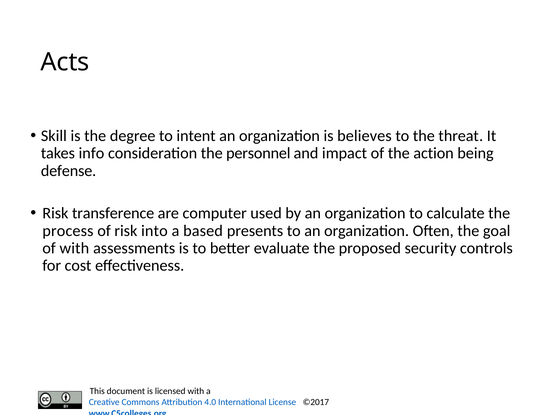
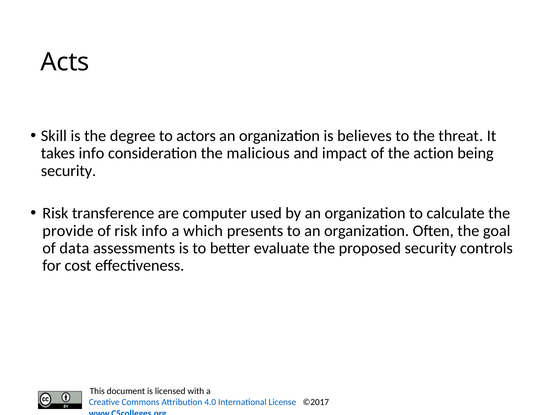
intent: intent -> actors (196, 136)
personnel: personnel -> malicious (258, 153)
defense: defense -> security (68, 171)
process: process -> provide (68, 231)
risk into: into -> info (154, 231)
based: based -> which (203, 231)
of with: with -> data (74, 248)
